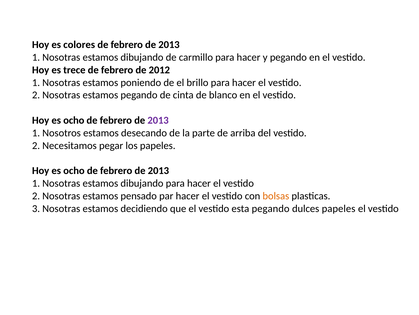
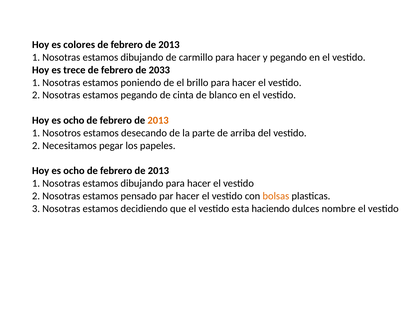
2012: 2012 -> 2033 (159, 70)
2013 colour: purple -> orange (158, 120)
esta pegando: pegando -> haciendo (271, 208)
dulces papeles: papeles -> nombre (339, 208)
